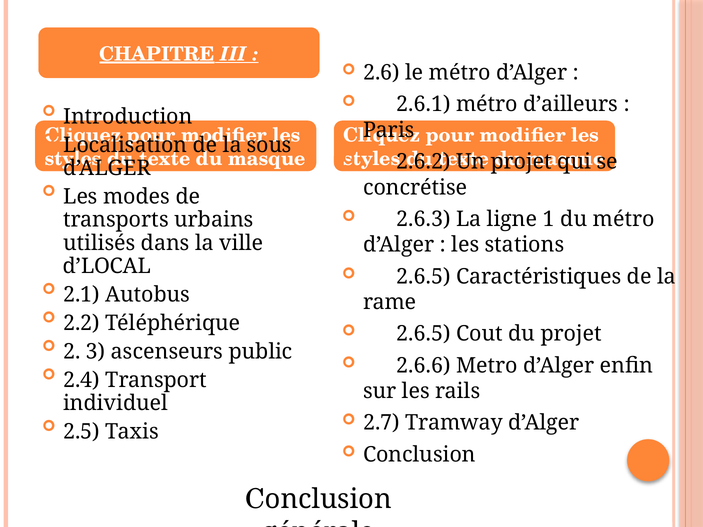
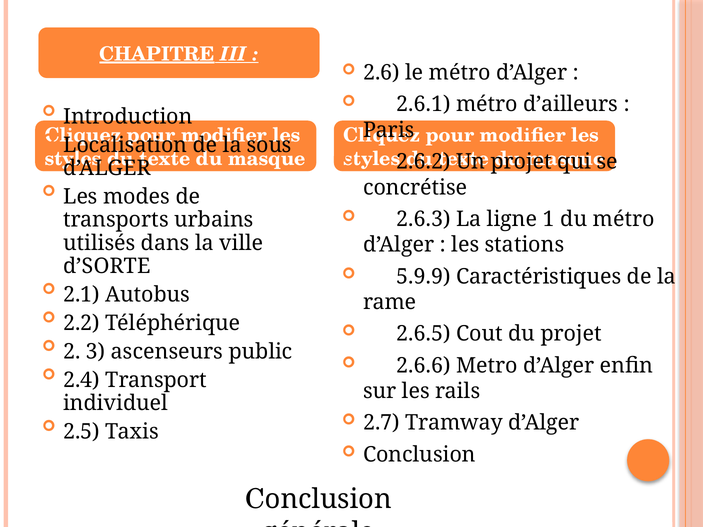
d’LOCAL: d’LOCAL -> d’SORTE (107, 266)
2.6.5: 2.6.5 -> 5.9.9 (423, 277)
